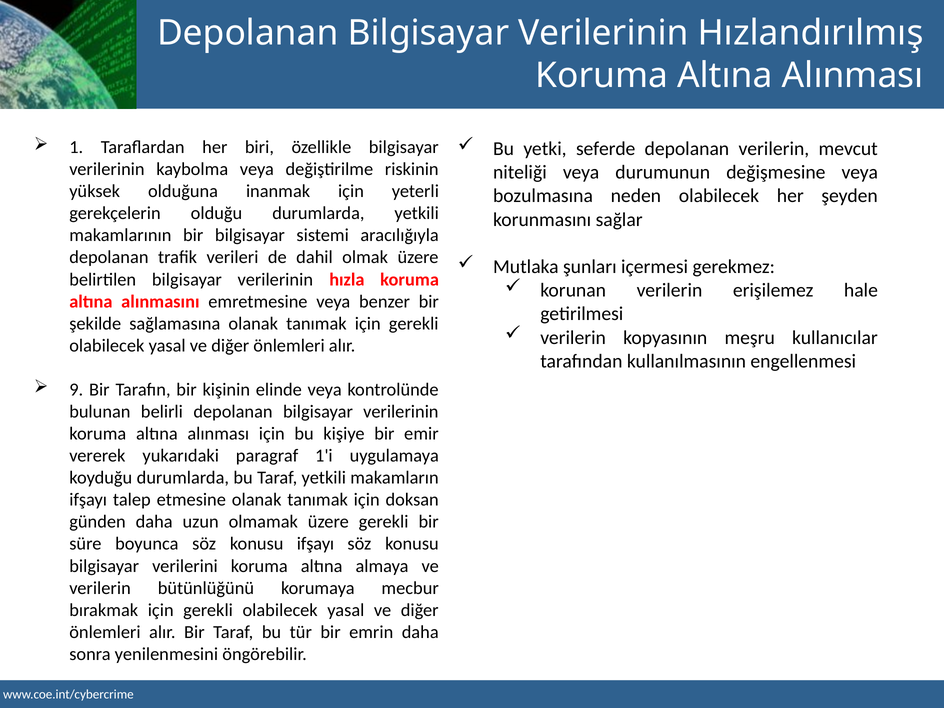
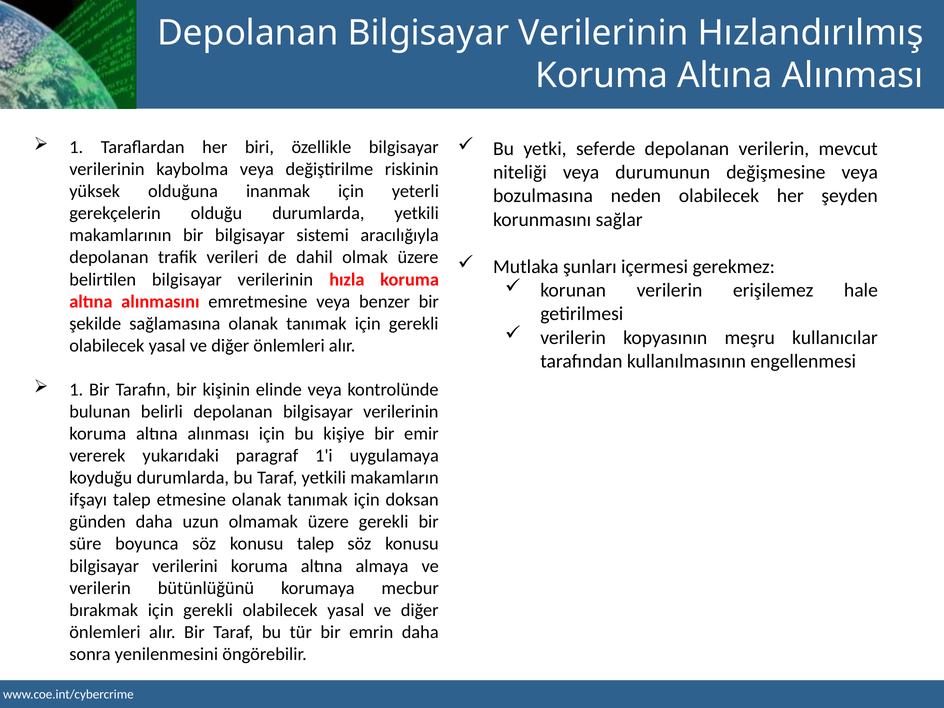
9: 9 -> 1 (76, 390)
konusu ifşayı: ifşayı -> talep (316, 544)
